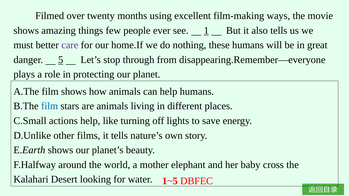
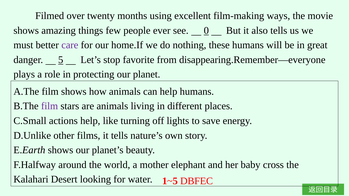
1: 1 -> 0 (206, 30)
through: through -> favorite (139, 60)
film colour: blue -> purple (50, 106)
